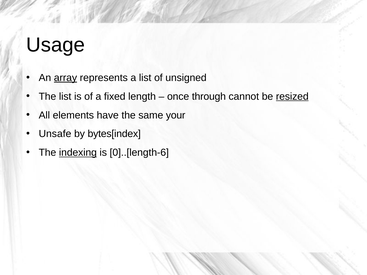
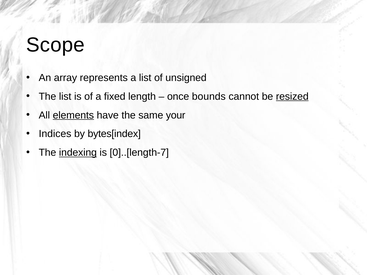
Usage: Usage -> Scope (55, 45)
array underline: present -> none (65, 78)
through: through -> bounds (209, 97)
elements underline: none -> present (73, 115)
Unsafe: Unsafe -> Indices (55, 134)
0]..[length-6: 0]..[length-6 -> 0]..[length-7 (139, 153)
